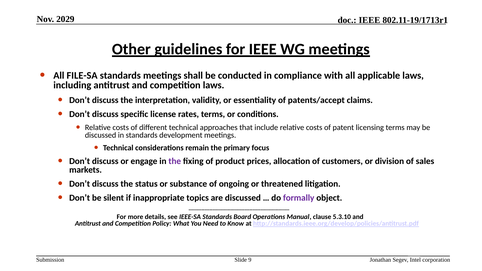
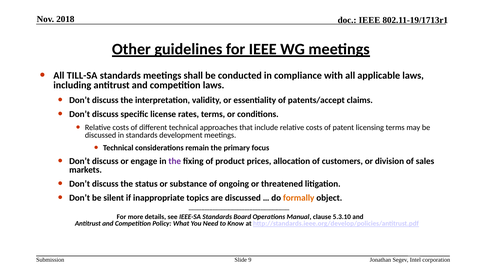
2029: 2029 -> 2018 (65, 19)
FILE-SA: FILE-SA -> TILL-SA (82, 75)
formally colour: purple -> orange (299, 198)
